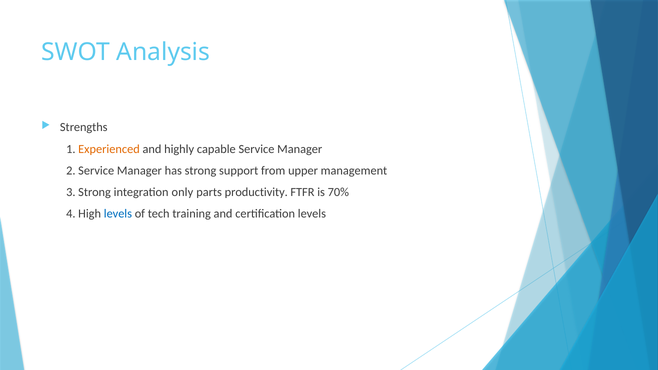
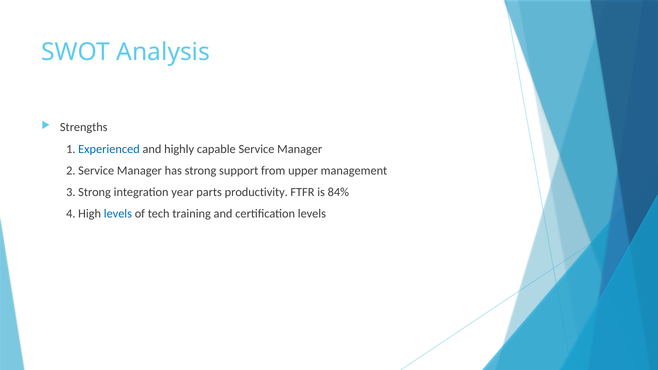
Experienced colour: orange -> blue (109, 149)
only: only -> year (182, 192)
70%: 70% -> 84% (338, 192)
